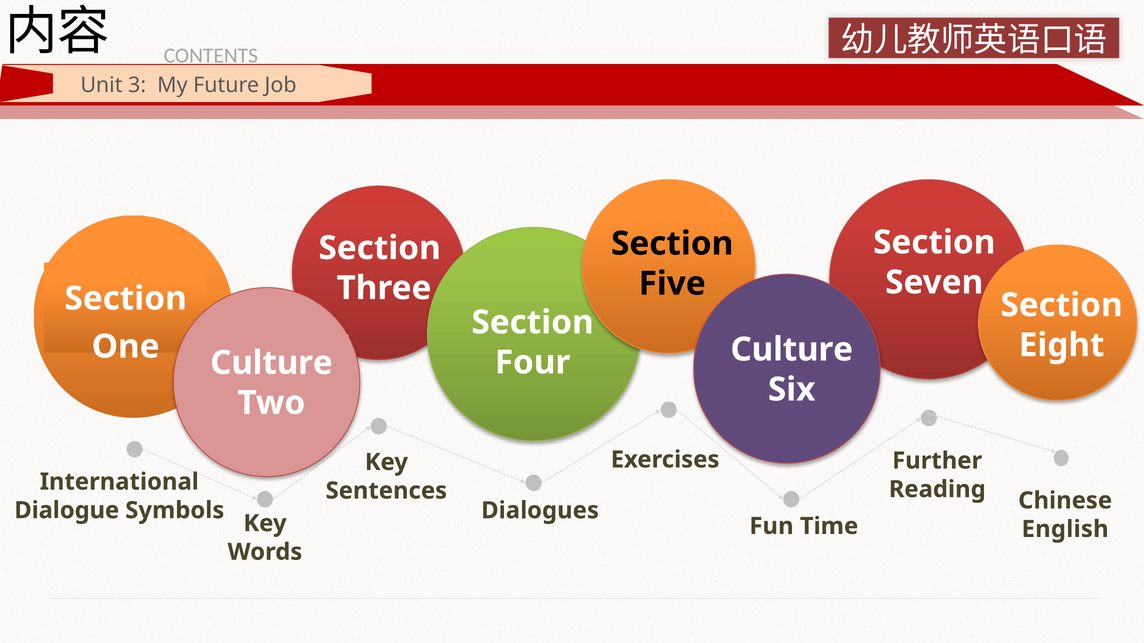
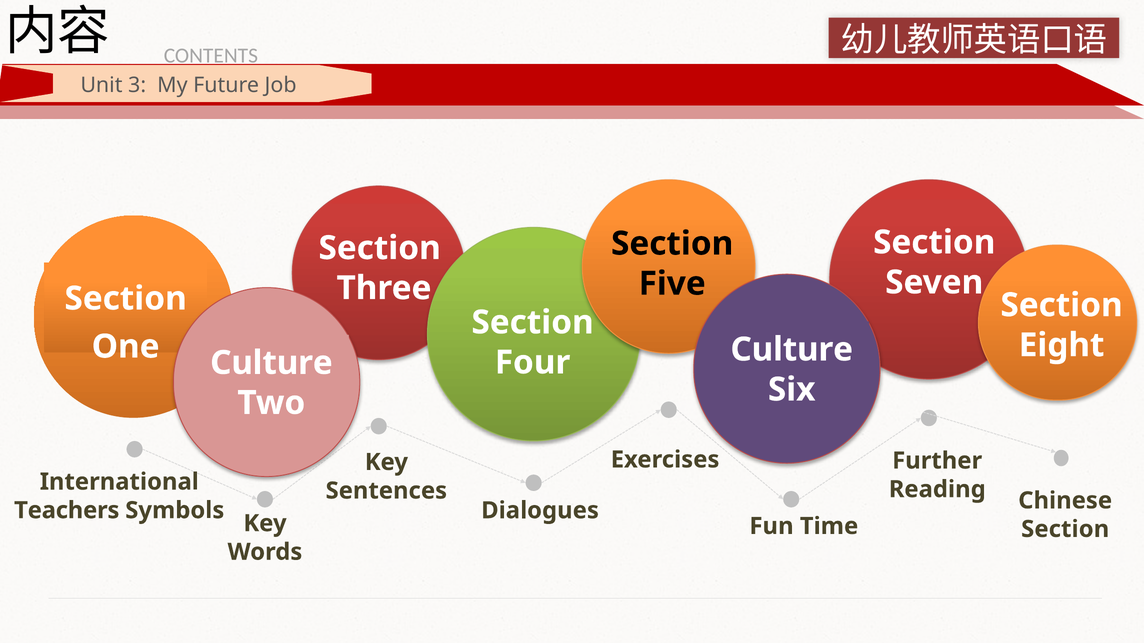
Dialogue: Dialogue -> Teachers (67, 511)
English: English -> Section (1065, 530)
